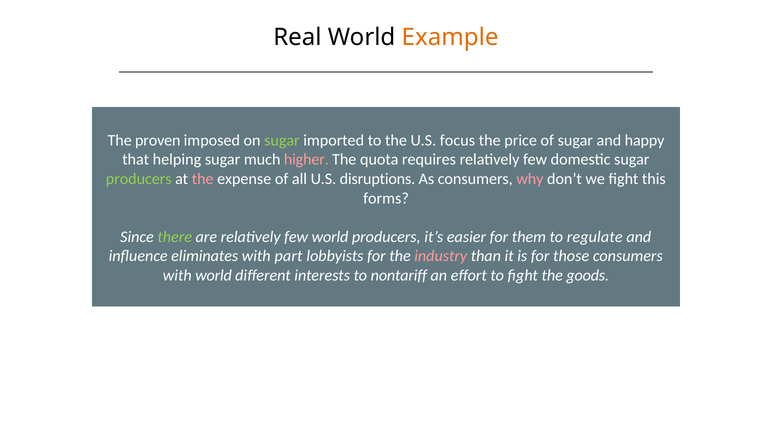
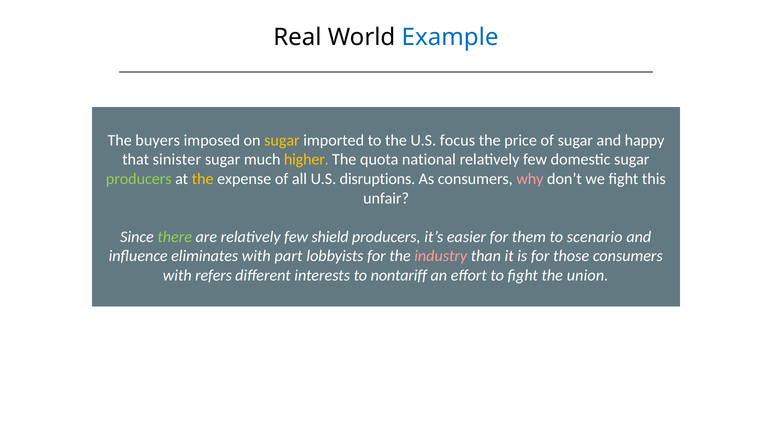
Example colour: orange -> blue (450, 37)
proven: proven -> buyers (158, 140)
sugar colour: light green -> yellow (282, 140)
helping: helping -> sinister (177, 160)
higher colour: pink -> yellow (306, 160)
requires: requires -> national (429, 160)
the colour: pink -> yellow (203, 179)
forms: forms -> unfair (386, 198)
few world: world -> shield (330, 237)
regulate: regulate -> scenario (595, 237)
with world: world -> refers (214, 276)
goods: goods -> union (588, 276)
